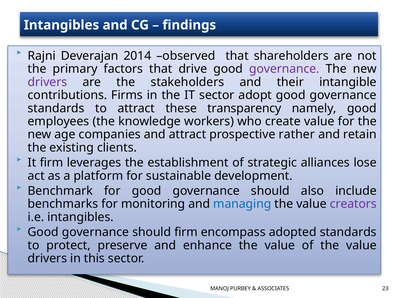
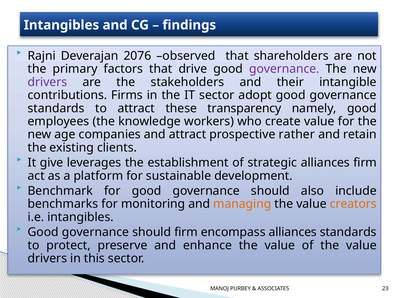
2014: 2014 -> 2076 (137, 56)
It firm: firm -> give (52, 163)
alliances lose: lose -> firm (365, 163)
managing colour: blue -> orange (242, 204)
creators colour: purple -> orange (353, 204)
encompass adopted: adopted -> alliances (293, 233)
